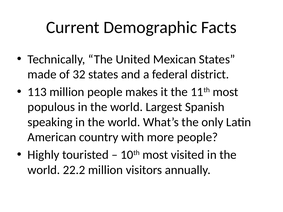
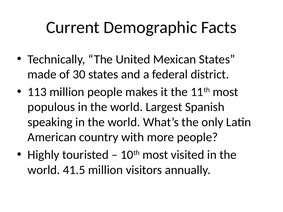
32: 32 -> 30 (79, 74)
22.2: 22.2 -> 41.5 (74, 170)
